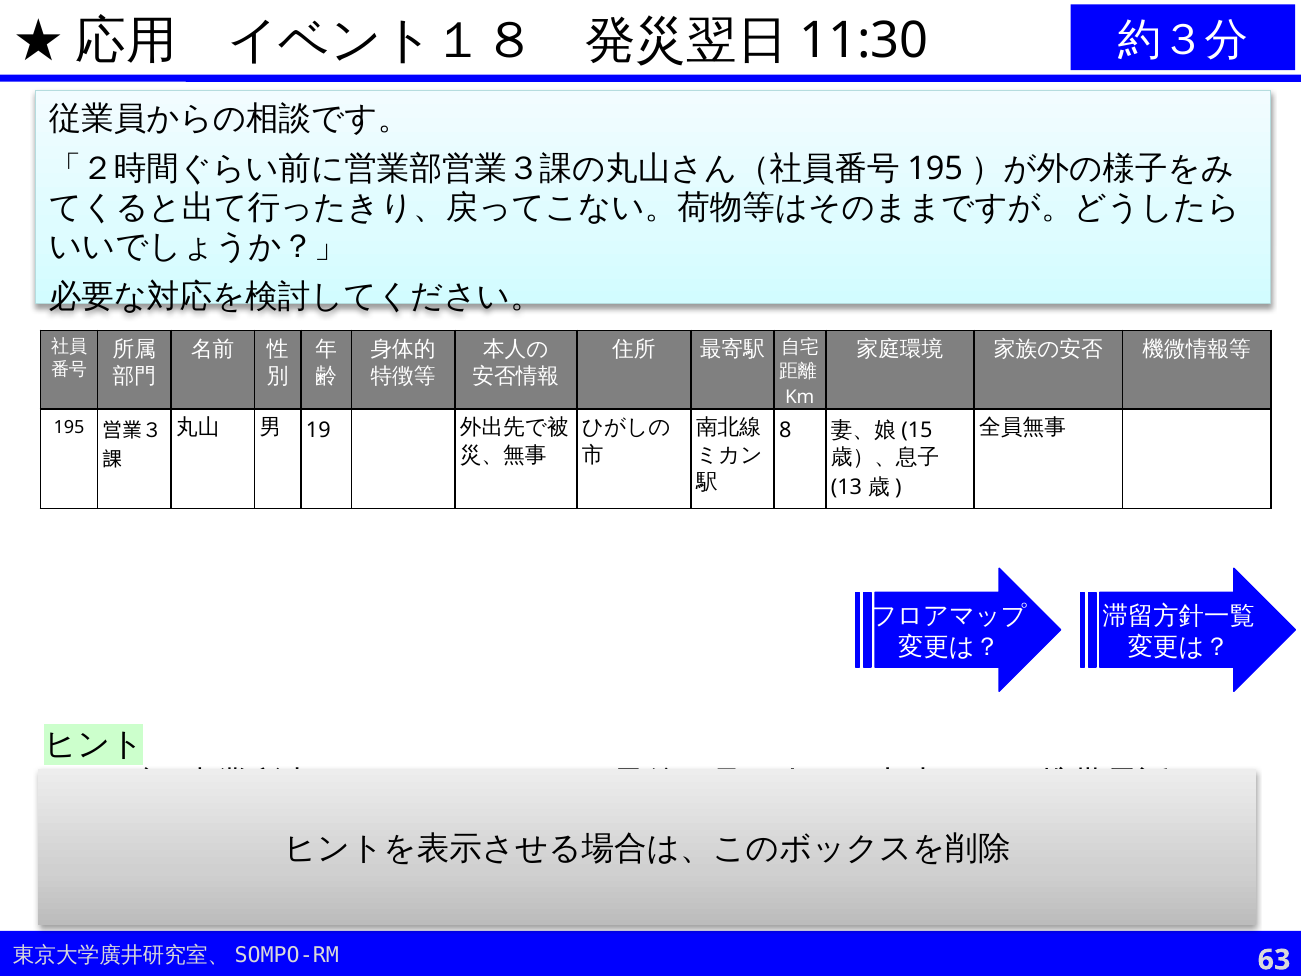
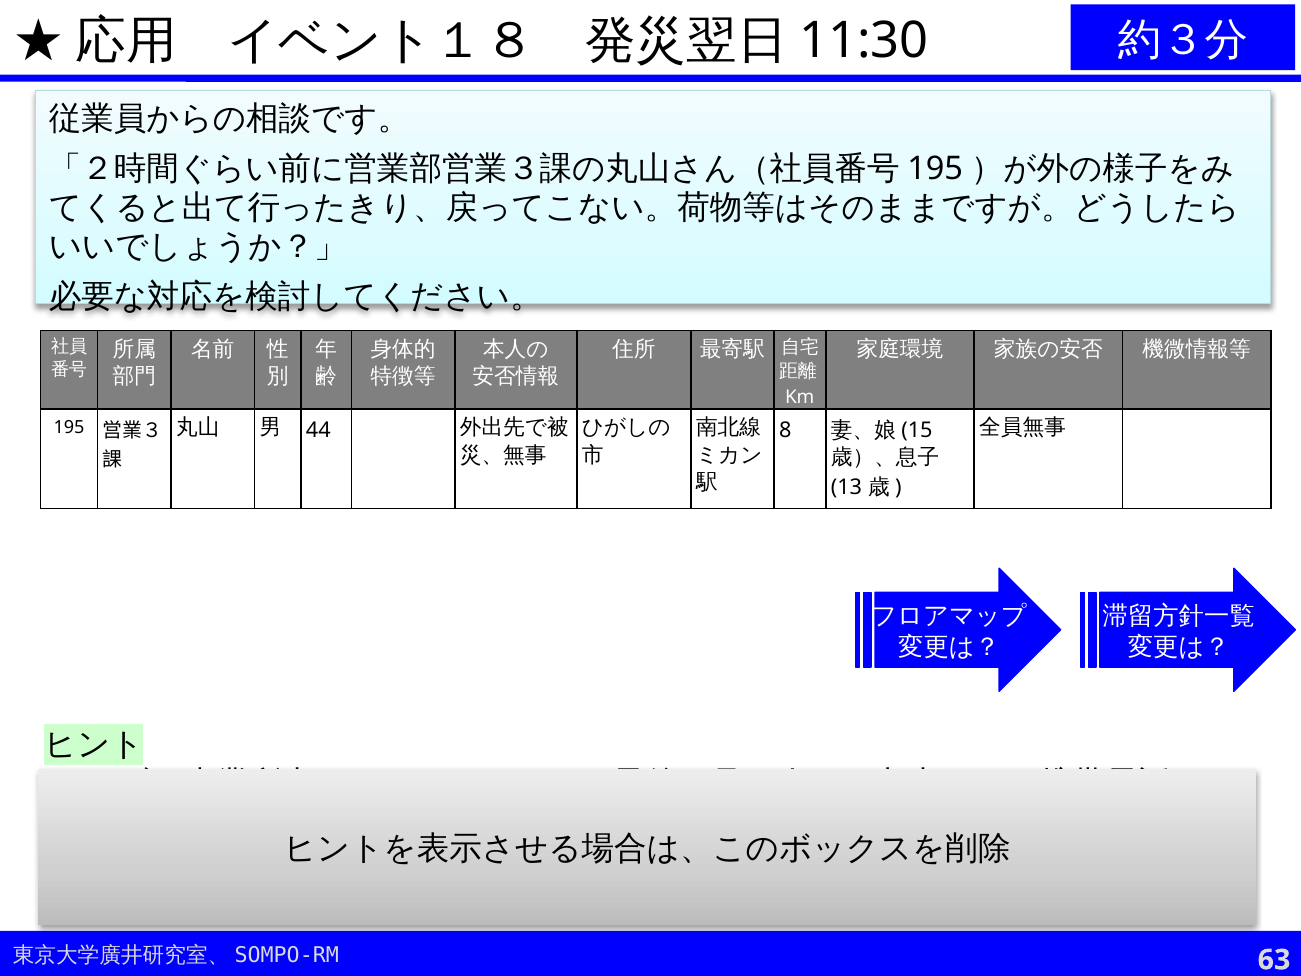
19: 19 -> 44 (318, 430)
